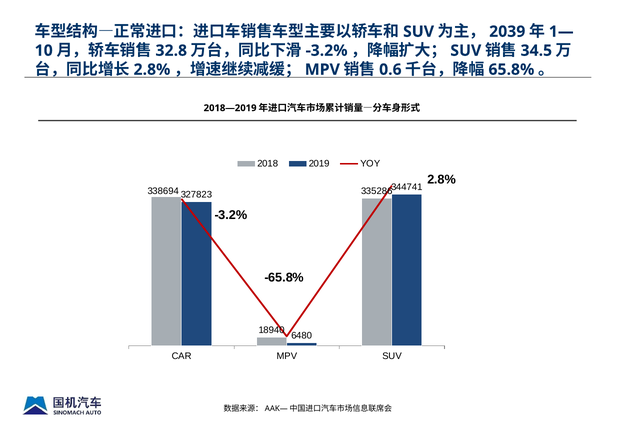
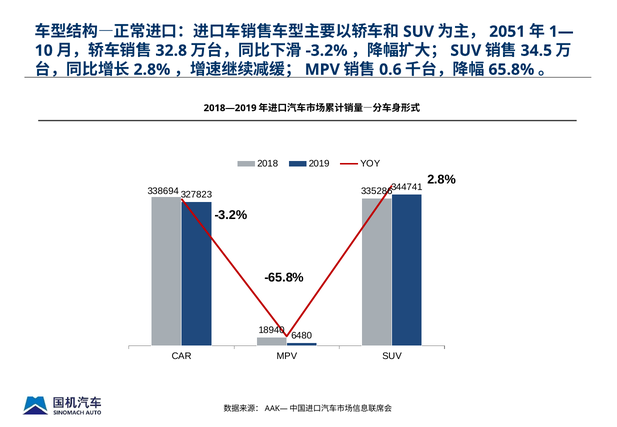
2039: 2039 -> 2051 (507, 32)
